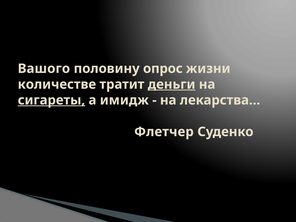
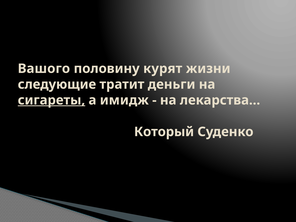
опрос: опрос -> курят (163, 69)
количестве: количестве -> следующие (57, 84)
деньги underline: present -> none (172, 84)
Флетчер: Флетчер -> Который (164, 132)
